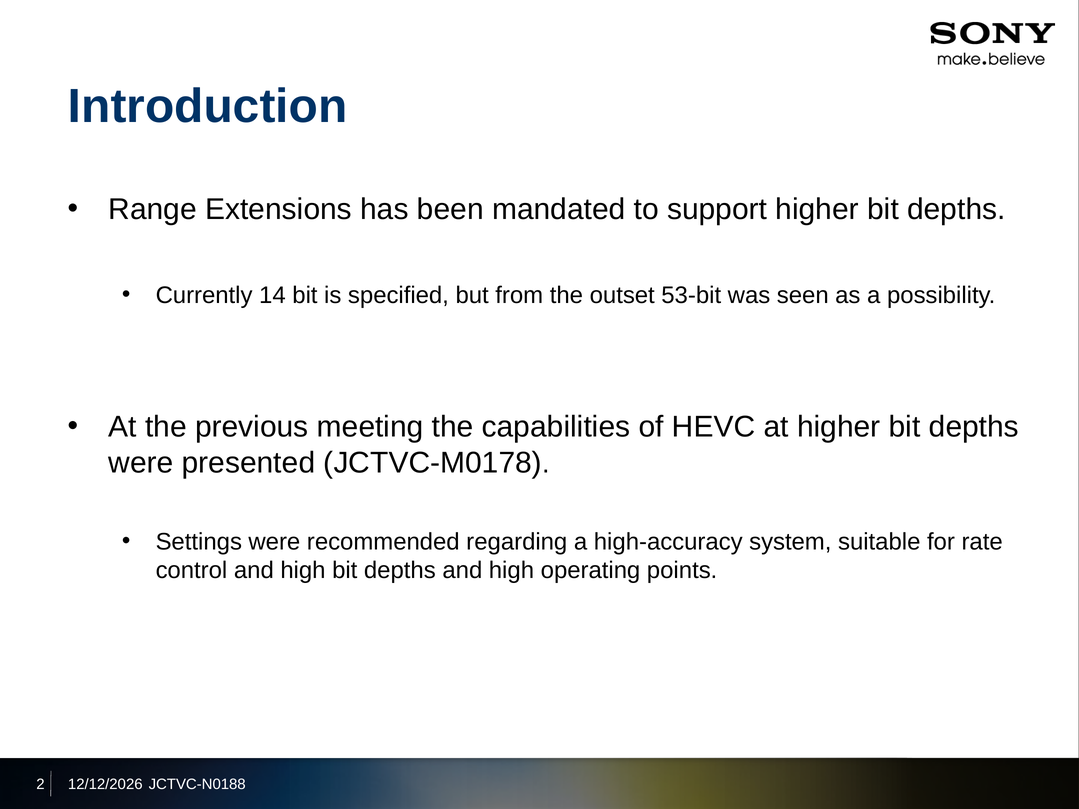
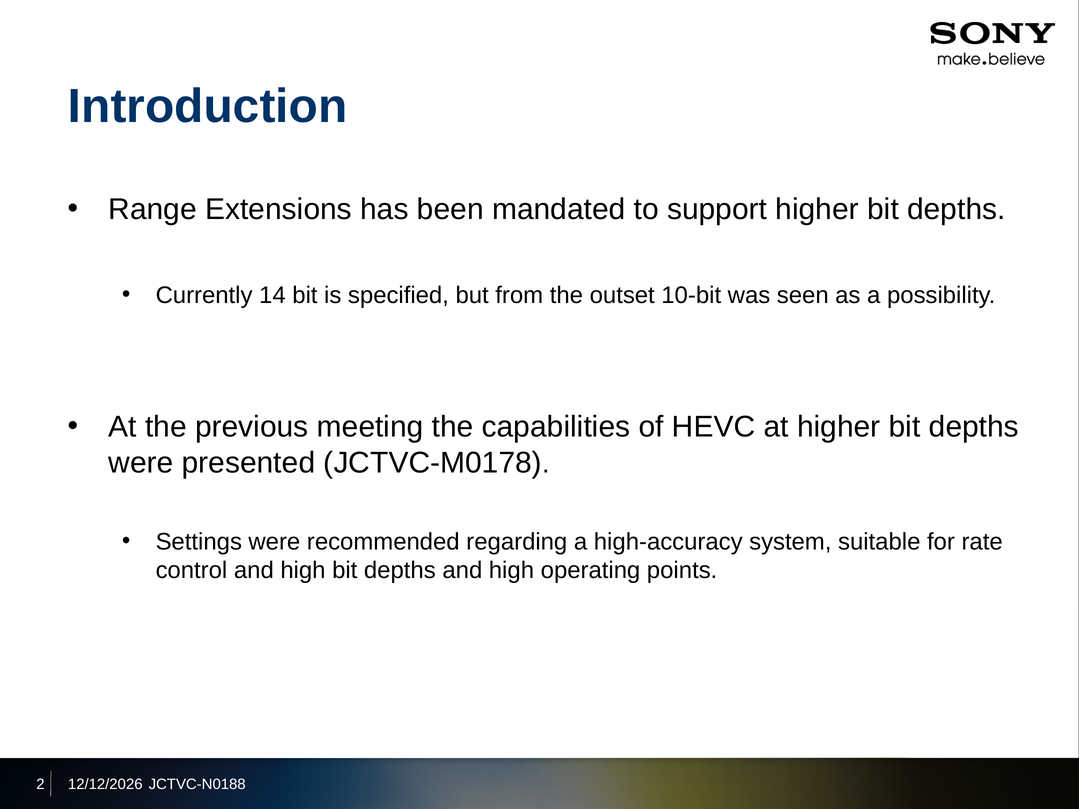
53-bit: 53-bit -> 10-bit (691, 295)
